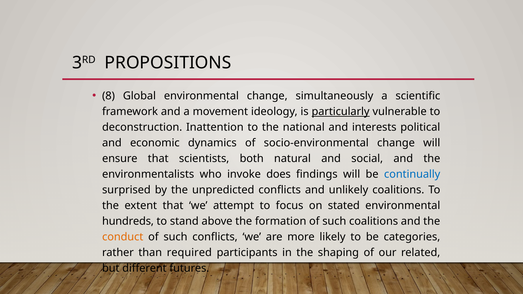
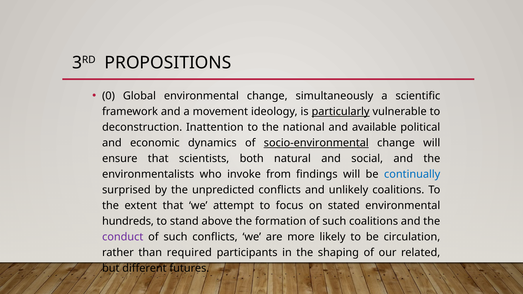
8: 8 -> 0 (108, 96)
interests: interests -> available (374, 127)
socio-environmental underline: none -> present (316, 143)
does: does -> from (279, 174)
conduct colour: orange -> purple (123, 237)
categories: categories -> circulation (412, 237)
